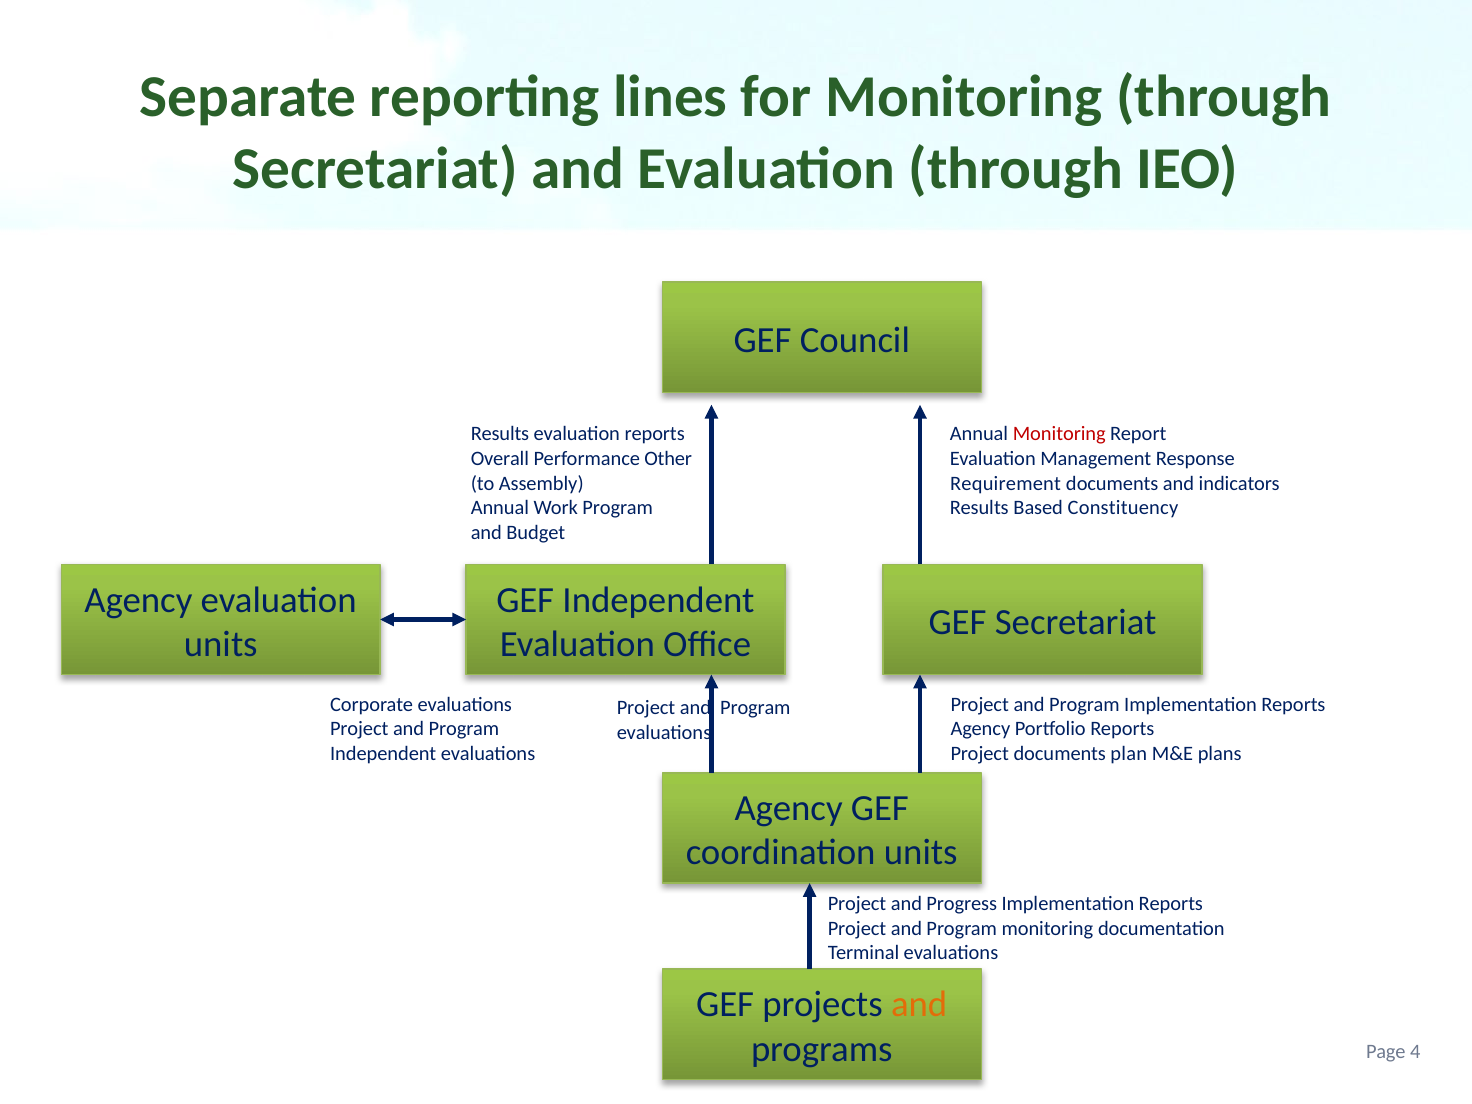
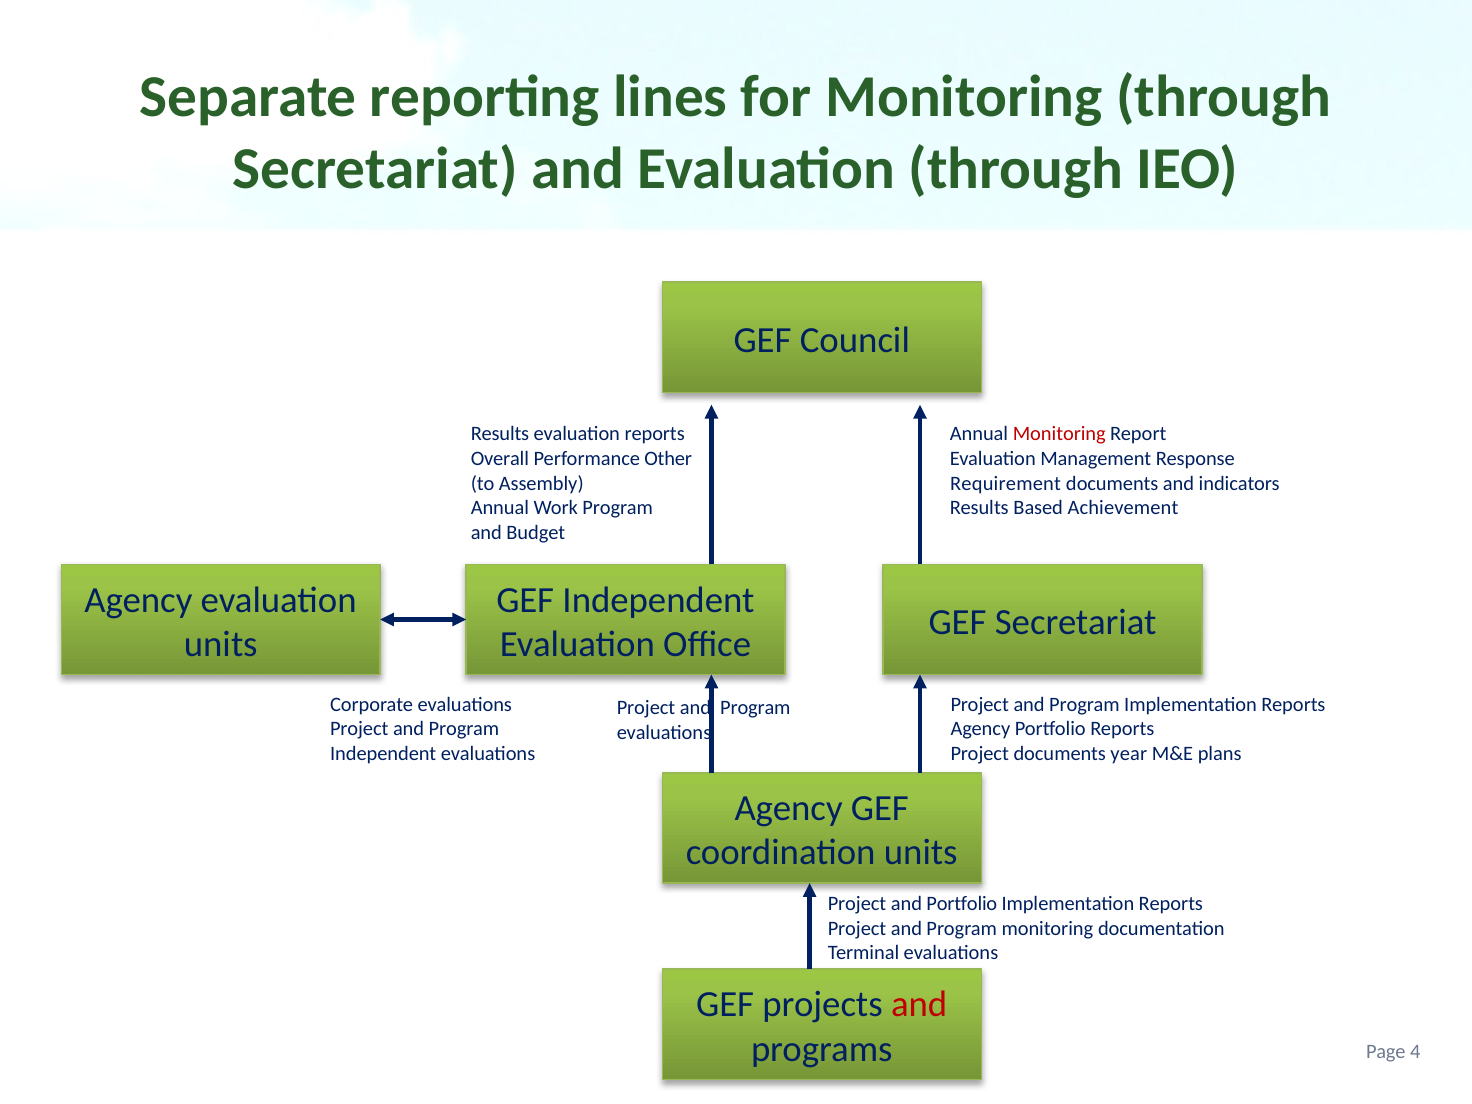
Constituency: Constituency -> Achievement (1123, 508)
plan: plan -> year (1129, 753)
and Progress: Progress -> Portfolio (962, 904)
and colour: orange -> red (919, 1005)
